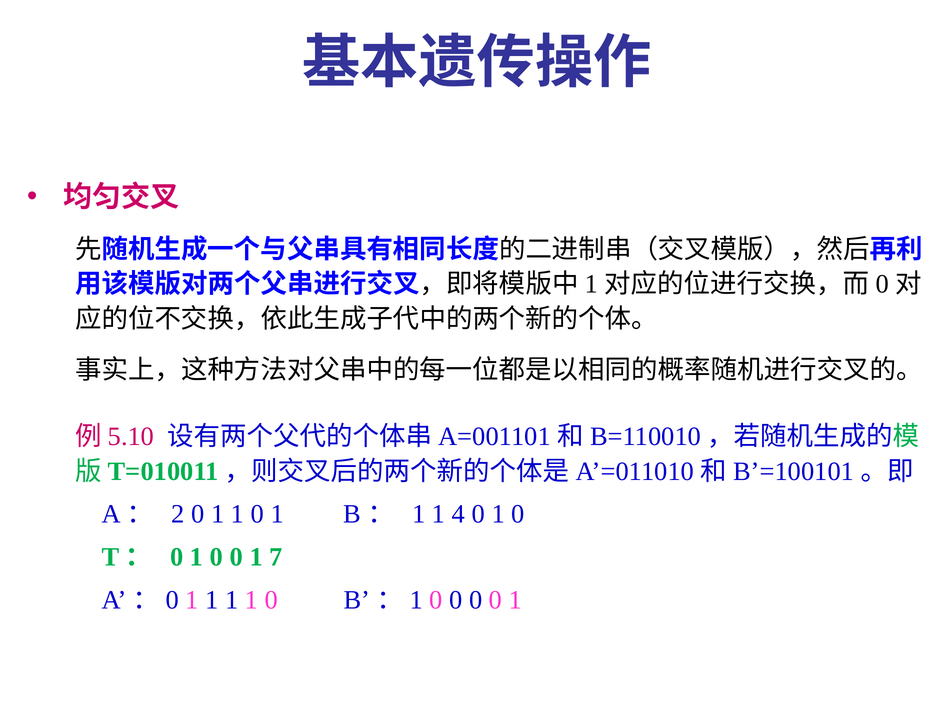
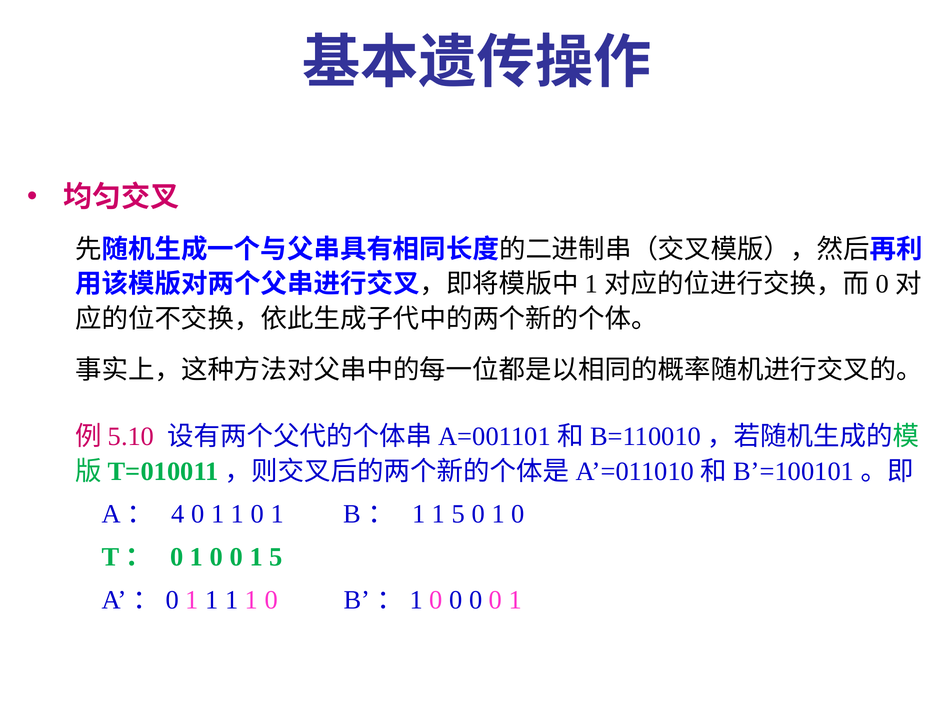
2: 2 -> 4 (178, 514)
1 1 4: 4 -> 5 (458, 514)
0 1 7: 7 -> 5 (276, 557)
